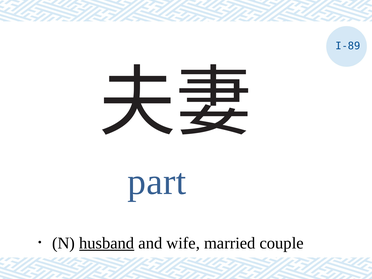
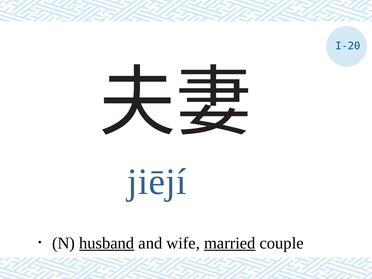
I-89: I-89 -> I-20 (348, 46)
part: part -> jiējí (157, 182)
married underline: none -> present (230, 243)
